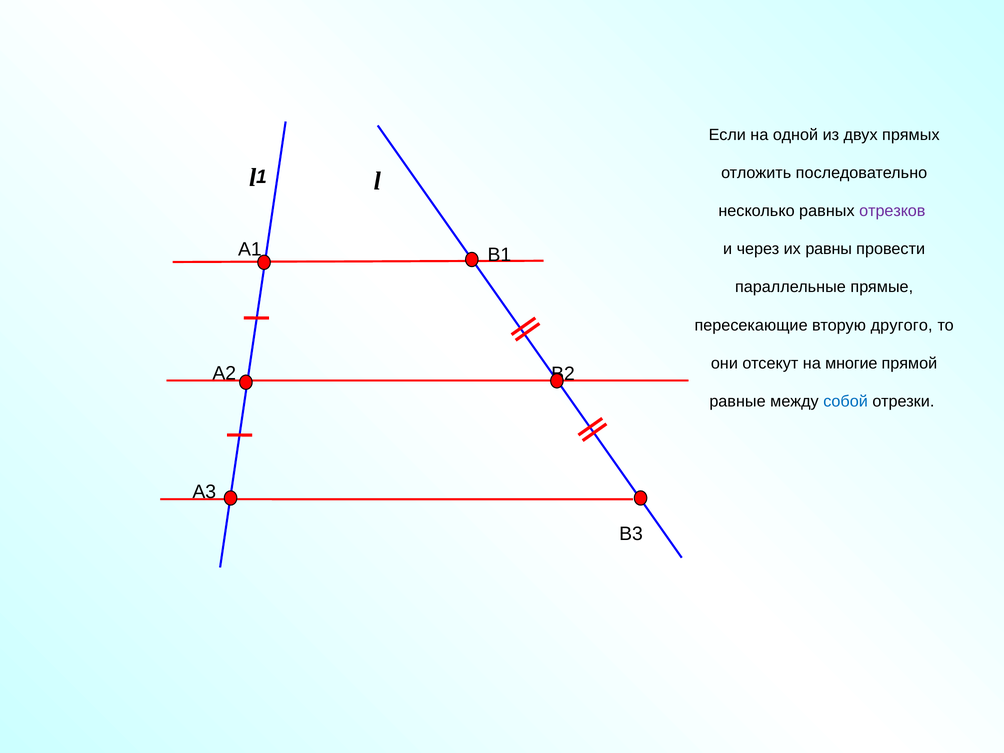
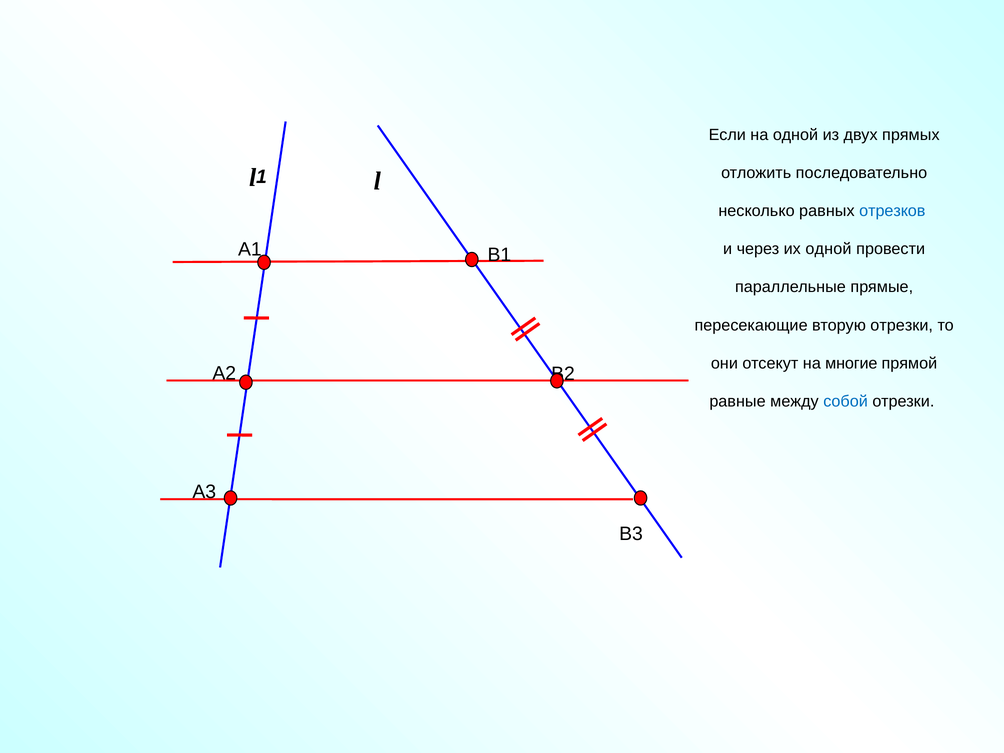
отрезков colour: purple -> blue (892, 211)
их равны: равны -> одной (828, 249)
вторую другого: другого -> отрезки (902, 325)
